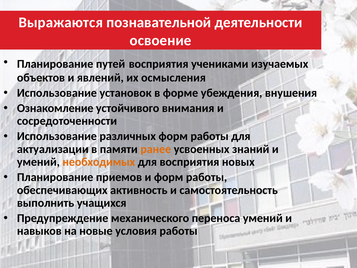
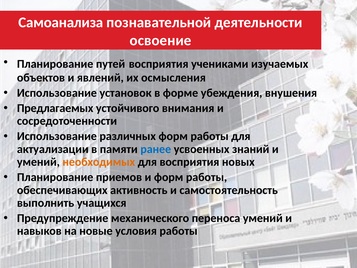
Выражаются: Выражаются -> Самоанализа (61, 22)
Ознакомление: Ознакомление -> Предлагаемых (55, 108)
ранее colour: orange -> blue (156, 149)
